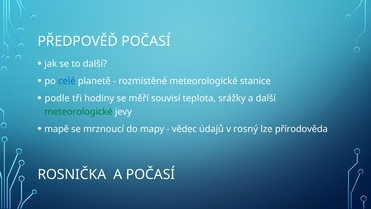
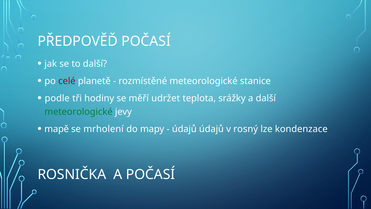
celé colour: blue -> red (67, 81)
souvisí: souvisí -> udržet (166, 98)
mrznoucí: mrznoucí -> mrholení (104, 129)
vědec: vědec -> údajů (184, 129)
přírodověda: přírodověda -> kondenzace (301, 129)
